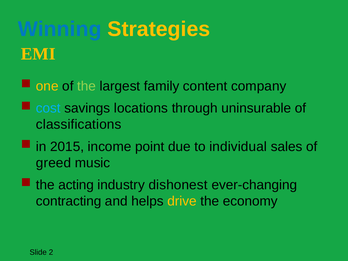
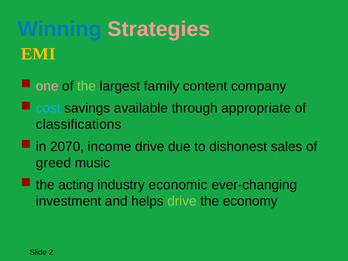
Strategies colour: yellow -> pink (159, 29)
one colour: yellow -> pink (47, 86)
locations: locations -> available (141, 108)
uninsurable: uninsurable -> appropriate (256, 108)
2015: 2015 -> 2070 (67, 147)
income point: point -> drive (150, 147)
individual: individual -> dishonest (238, 147)
dishonest: dishonest -> economic (178, 185)
contracting: contracting -> investment (69, 201)
drive colour: yellow -> light green (182, 201)
